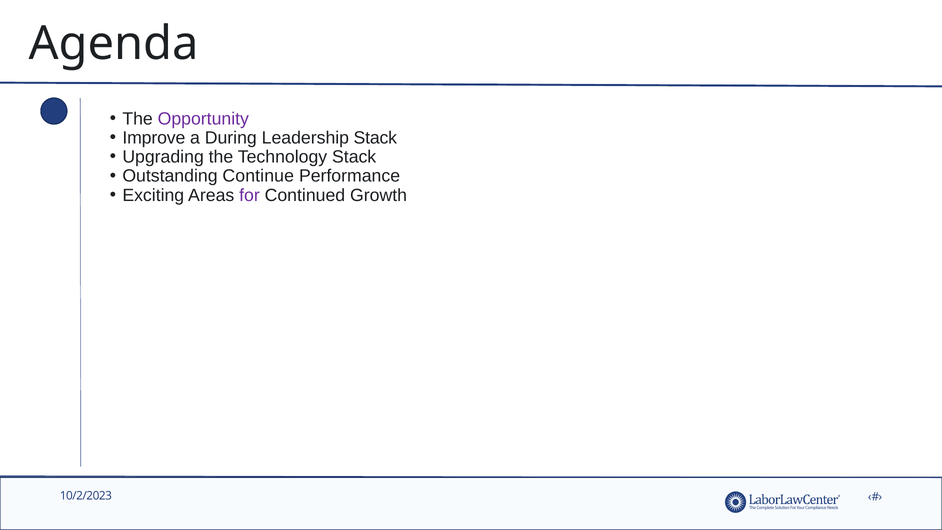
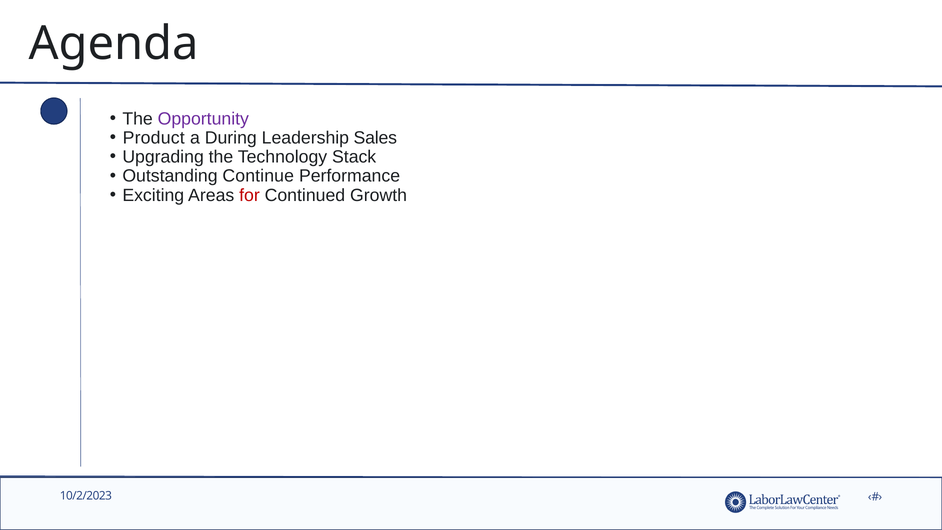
Improve: Improve -> Product (154, 138)
Leadership Stack: Stack -> Sales (375, 138)
for colour: purple -> red (249, 195)
